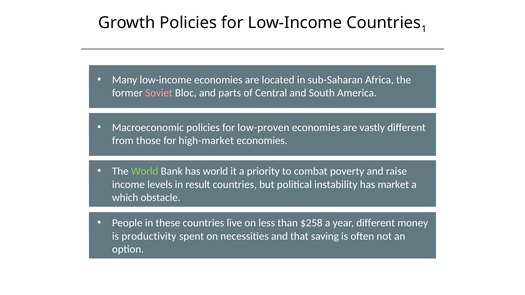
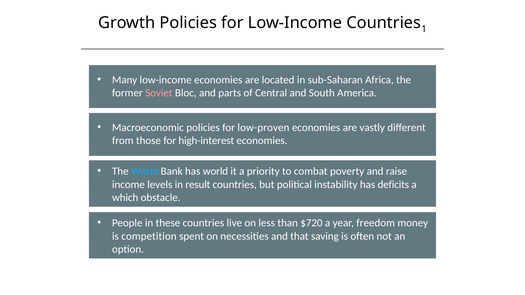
high-market: high-market -> high-interest (206, 141)
World colour: light green -> light blue (145, 171)
market: market -> deficits (393, 185)
$258: $258 -> $720 (311, 223)
year different: different -> freedom (376, 223)
productivity: productivity -> competition (149, 236)
